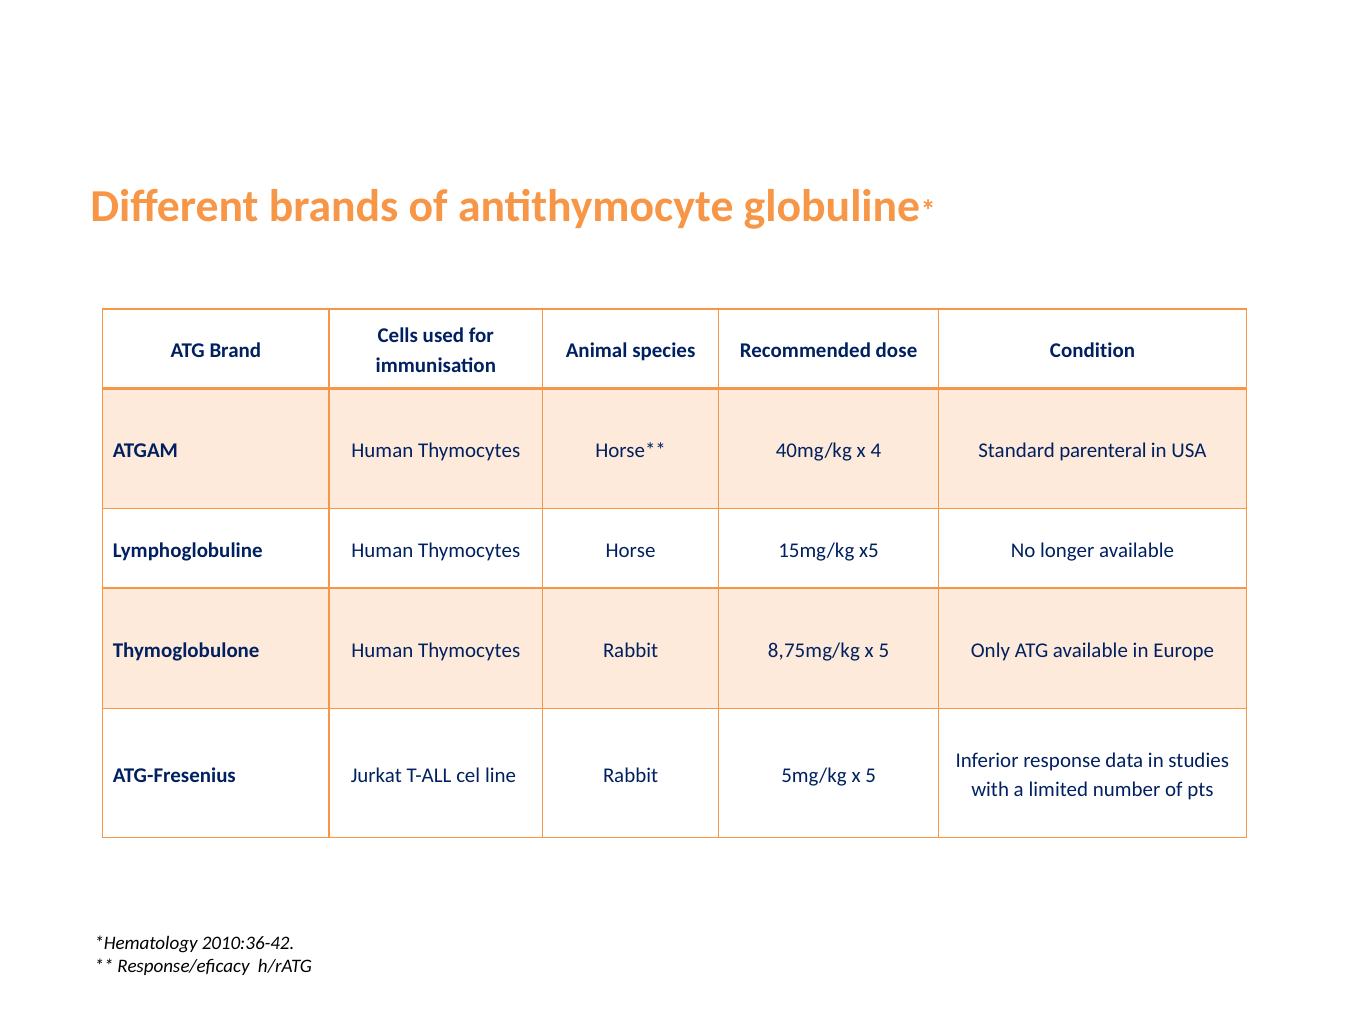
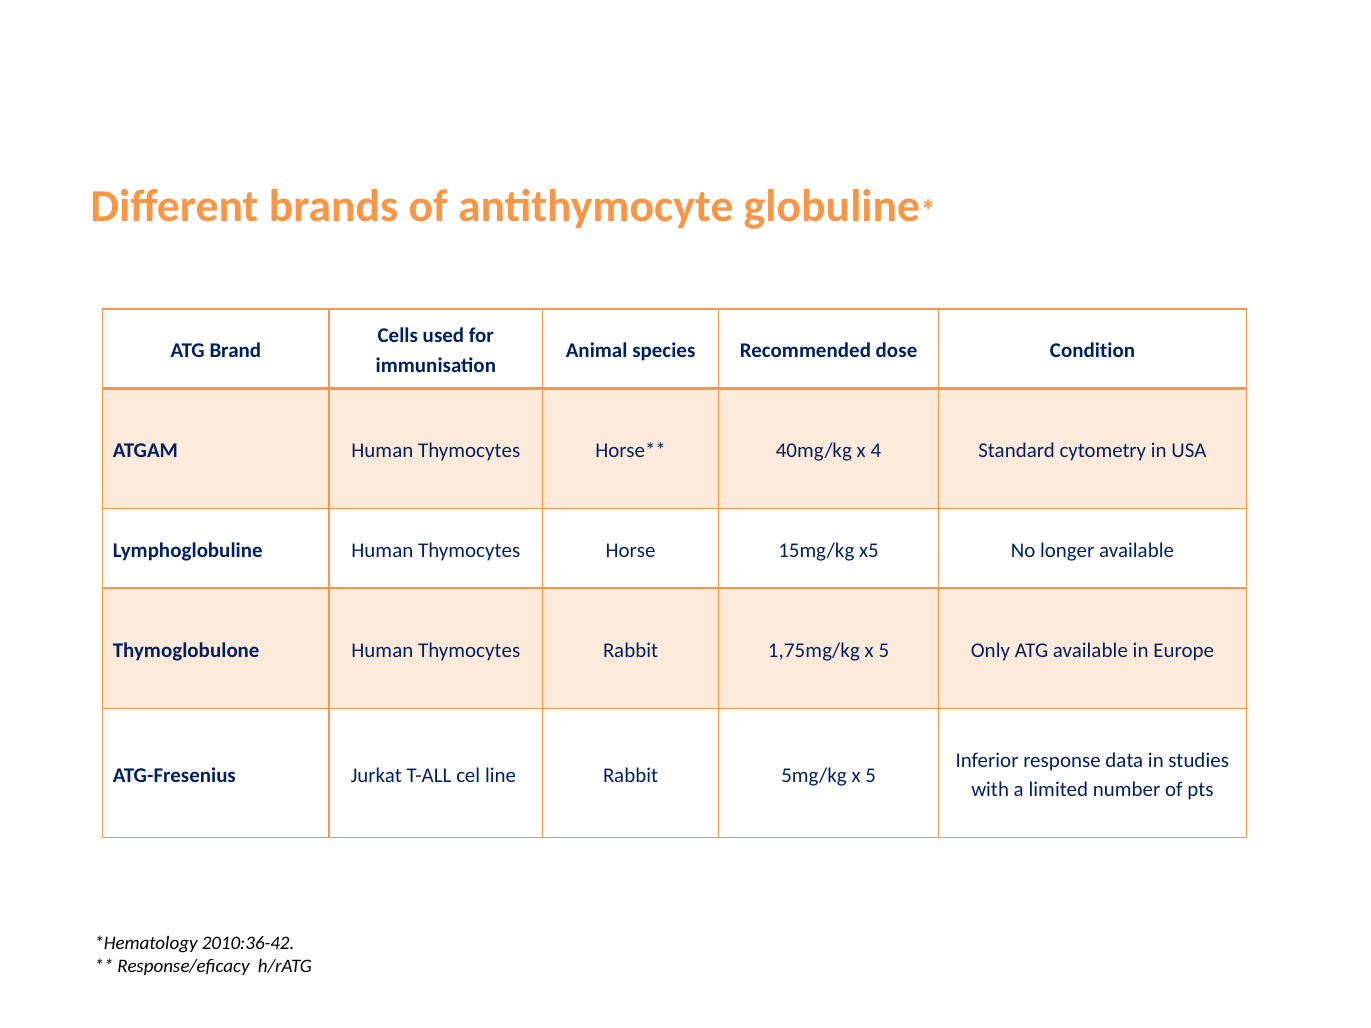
parenteral: parenteral -> cytometry (1103, 451)
8,75mg/kg: 8,75mg/kg -> 1,75mg/kg (814, 651)
